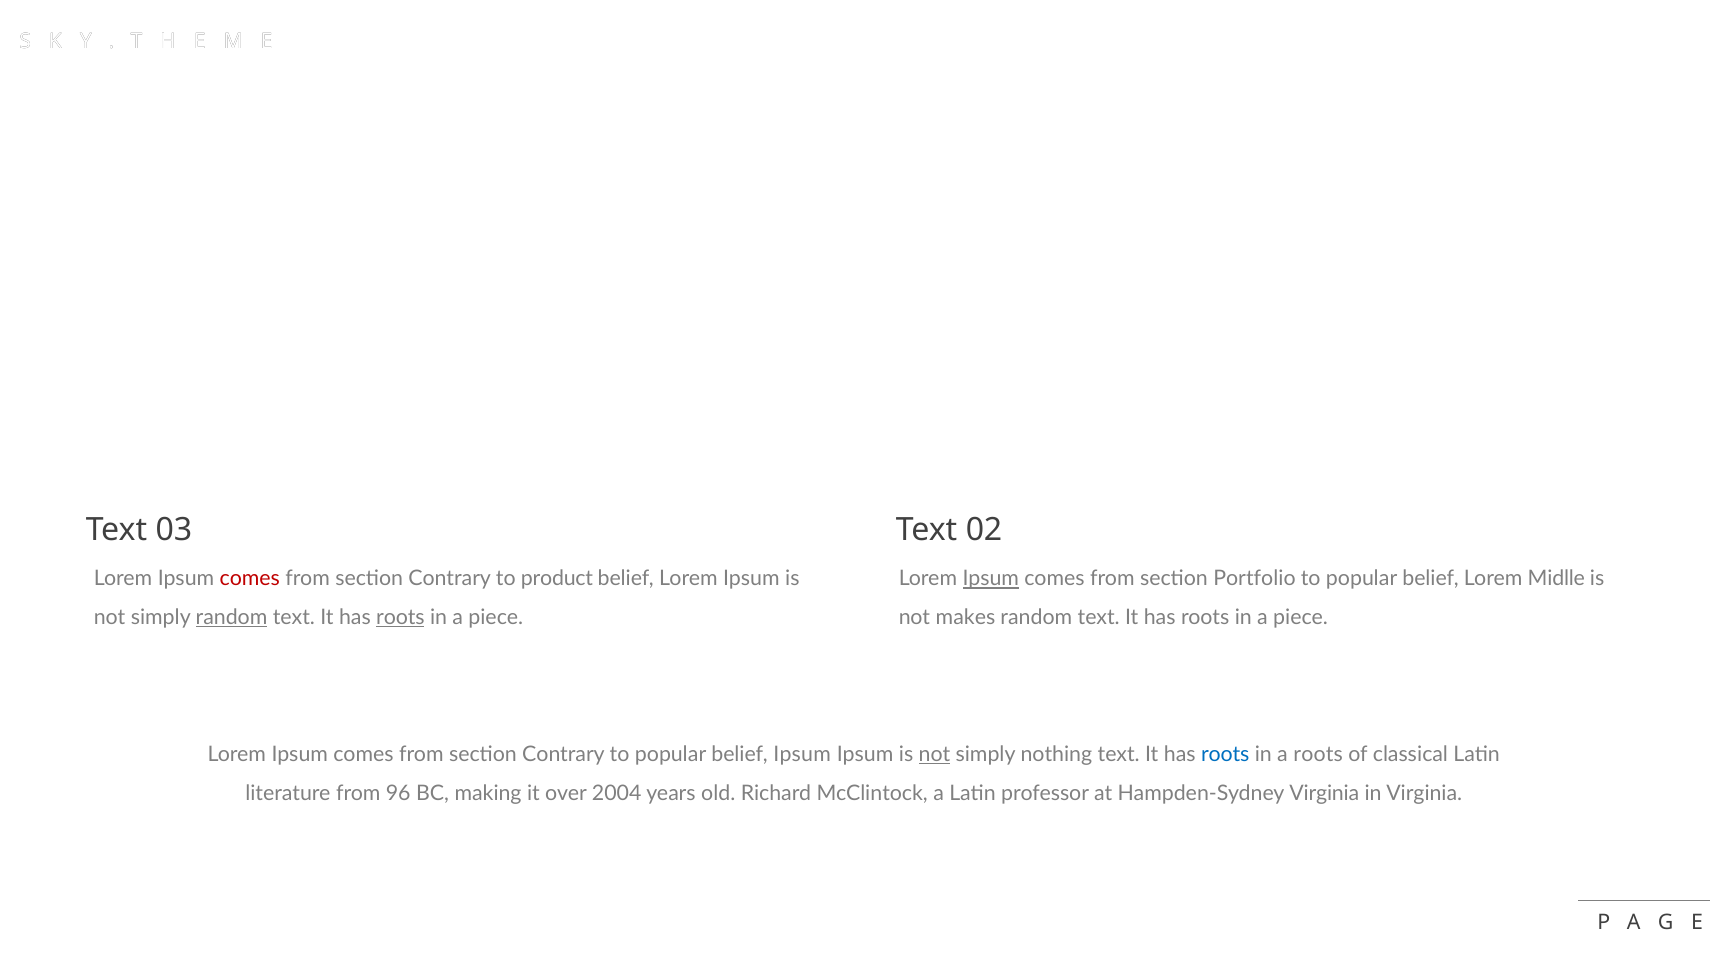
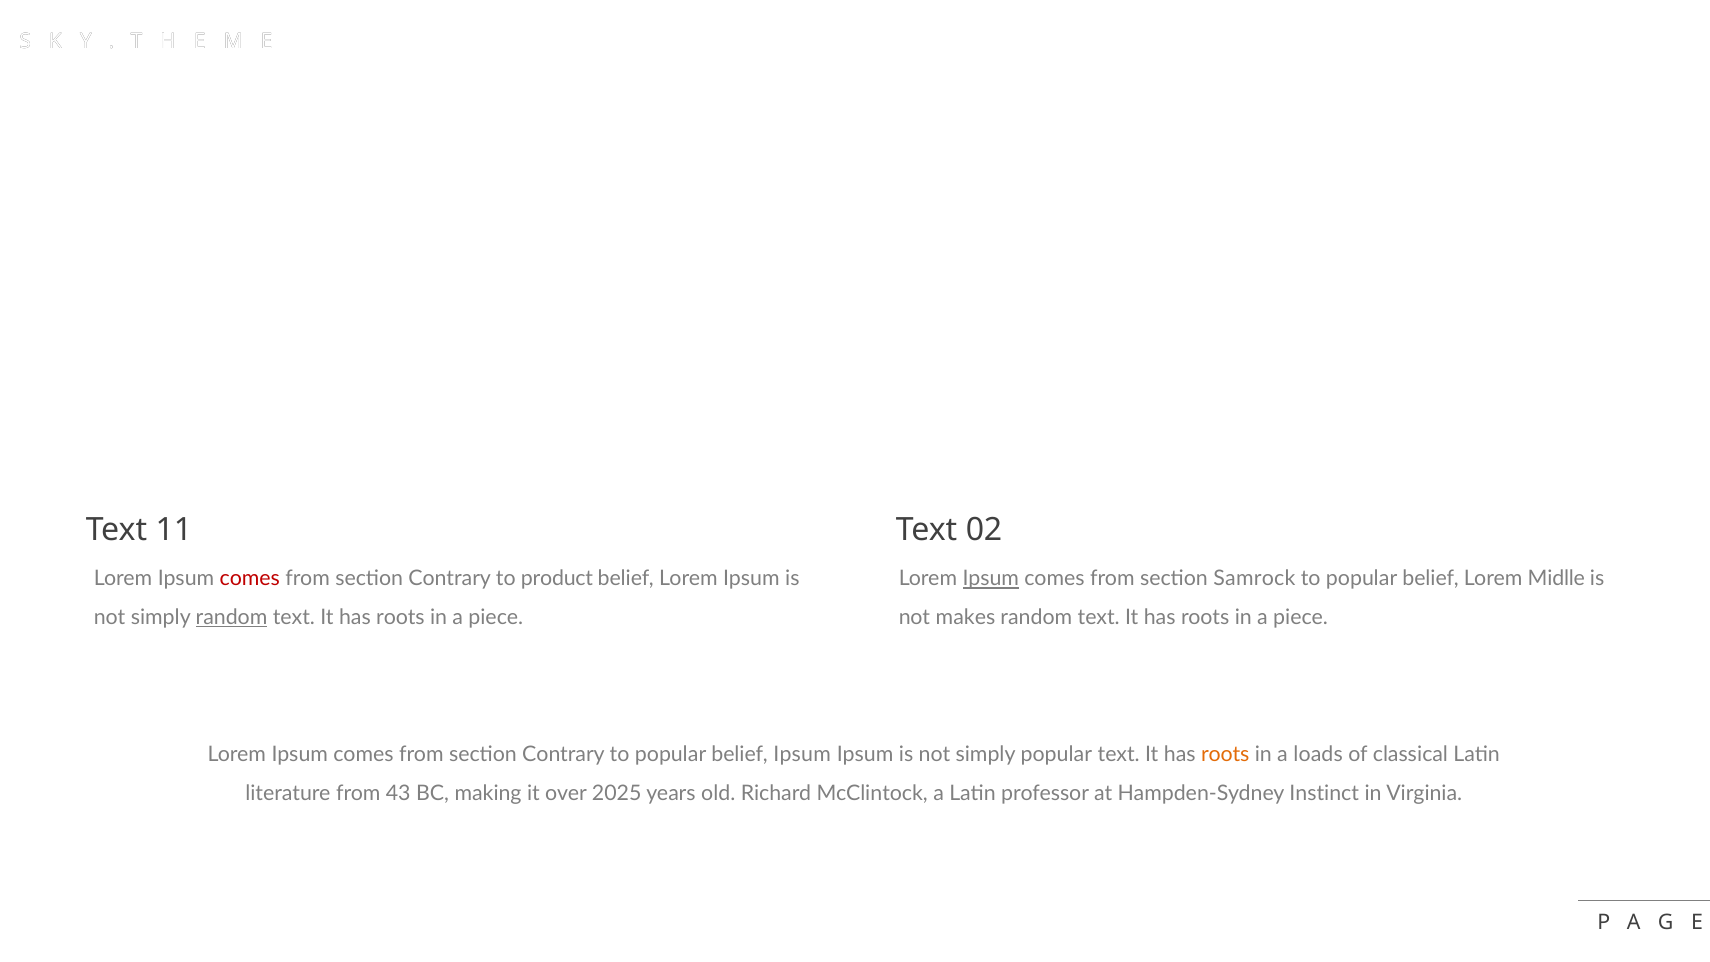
03: 03 -> 11 (174, 530)
Portfolio: Portfolio -> Samrock (1254, 579)
roots underline: present -> none (400, 617)
not underline: present -> none (934, 755)
simply nothing: nothing -> popular (1056, 755)
roots colour: blue -> orange (1225, 755)
a roots: roots -> loads (1318, 755)
96: 96 -> 43 (398, 793)
2004: 2004 -> 2025 (617, 793)
Hampden-Sydney Virginia: Virginia -> Instinct (1324, 793)
